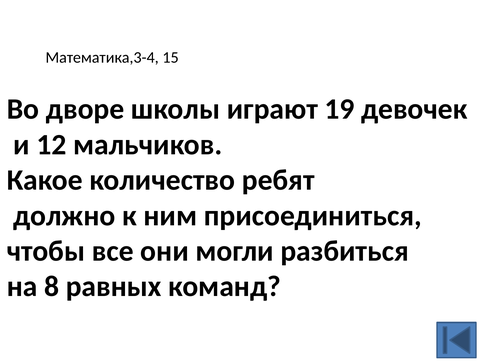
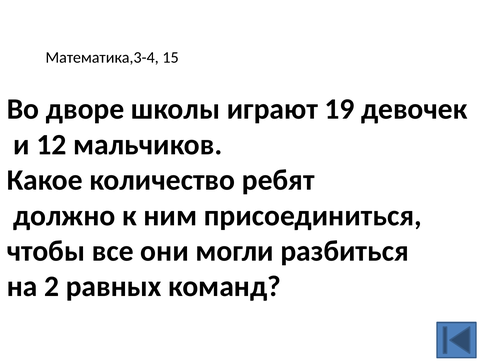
8: 8 -> 2 (52, 287)
